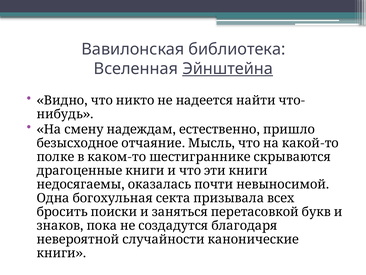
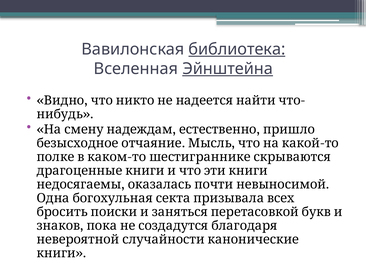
библиотека underline: none -> present (237, 49)
